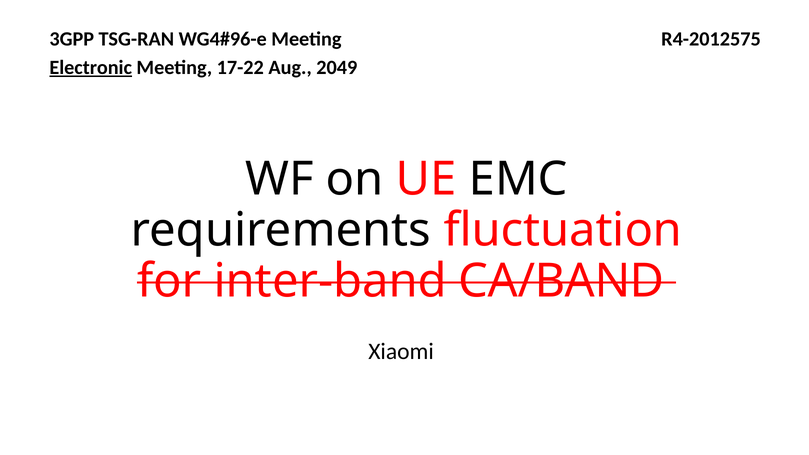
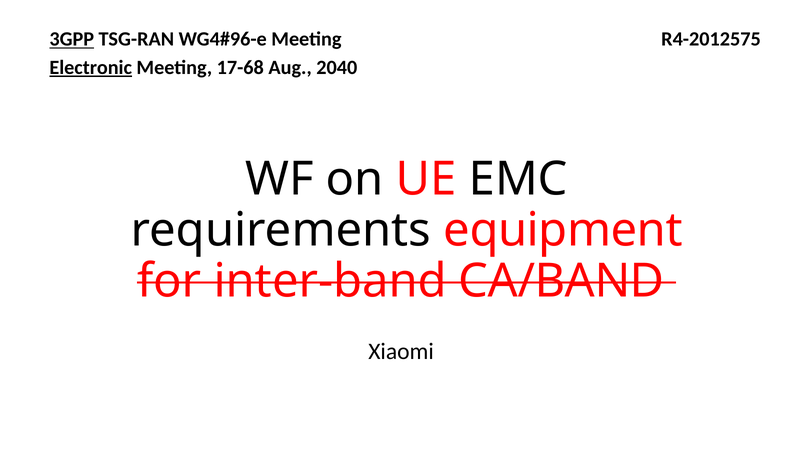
3GPP underline: none -> present (72, 39)
17-22: 17-22 -> 17-68 (240, 68)
2049: 2049 -> 2040 (337, 68)
fluctuation: fluctuation -> equipment (563, 230)
